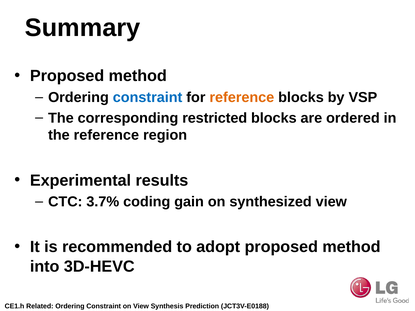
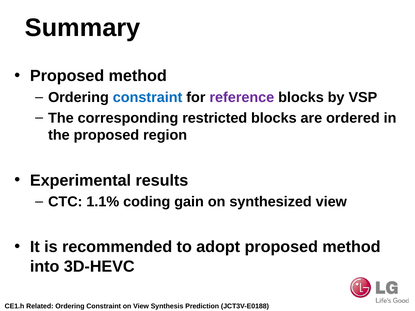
reference colour: orange -> purple (242, 98)
the reference: reference -> proposed (106, 135)
3.7%: 3.7% -> 1.1% (103, 202)
